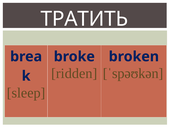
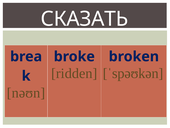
ТРАТИТЬ: ТРАТИТЬ -> СКАЗАТЬ (84, 19)
sleep: sleep -> nəʊn (26, 92)
